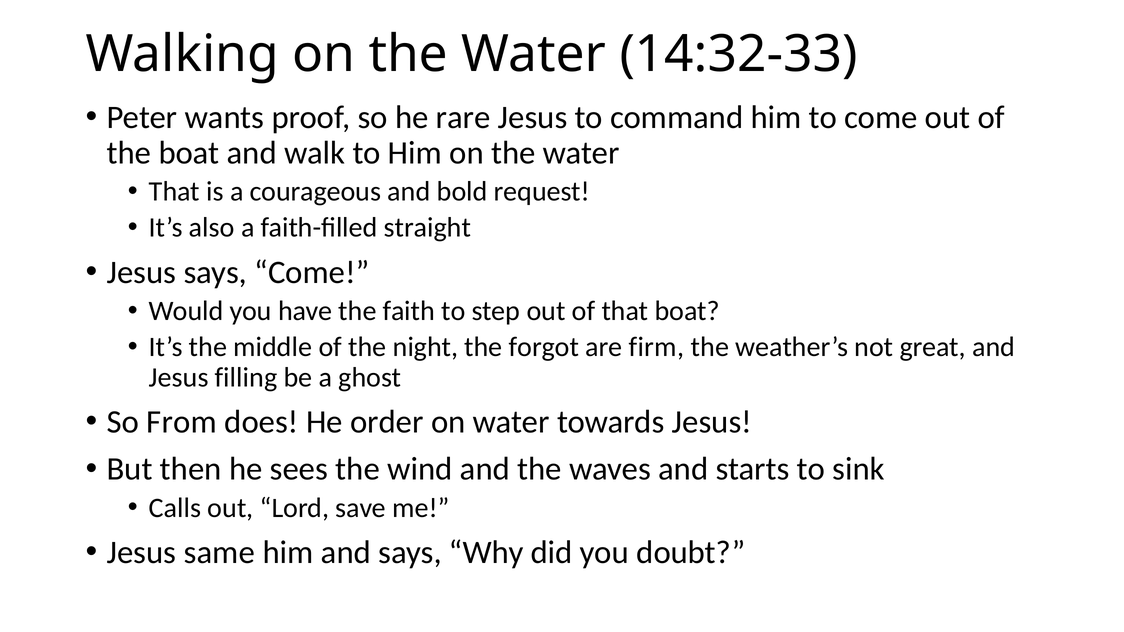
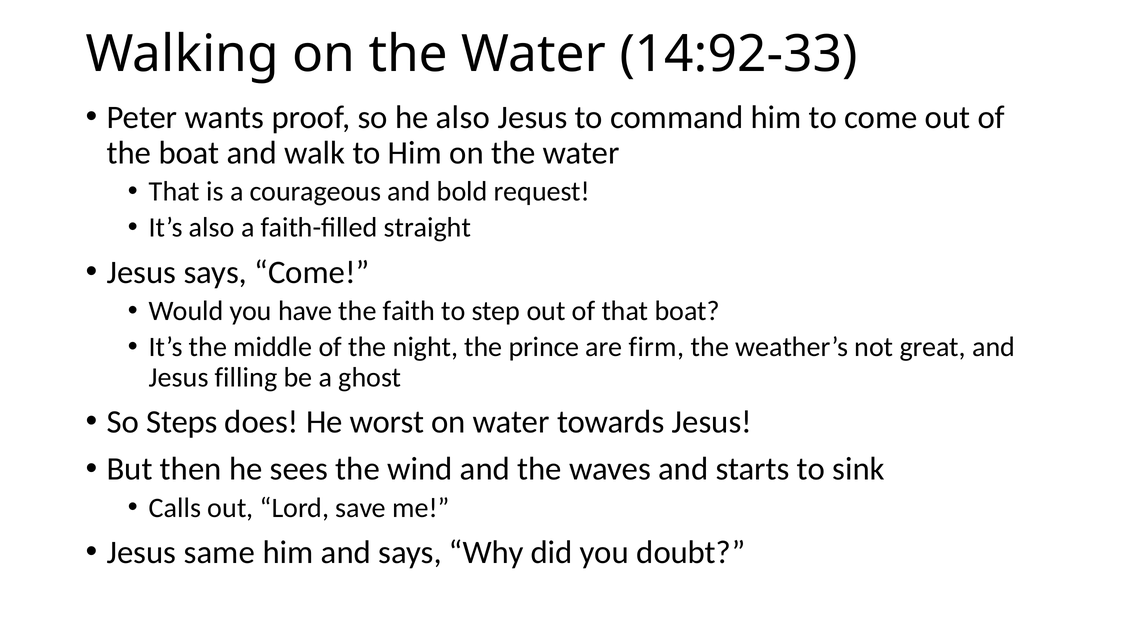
14:32-33: 14:32-33 -> 14:92-33 (739, 54)
he rare: rare -> also (463, 117)
forgot: forgot -> prince (544, 347)
From: From -> Steps (182, 422)
order: order -> worst (387, 422)
